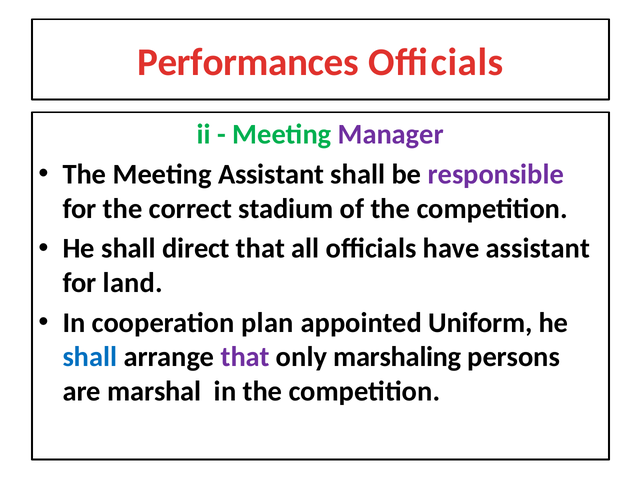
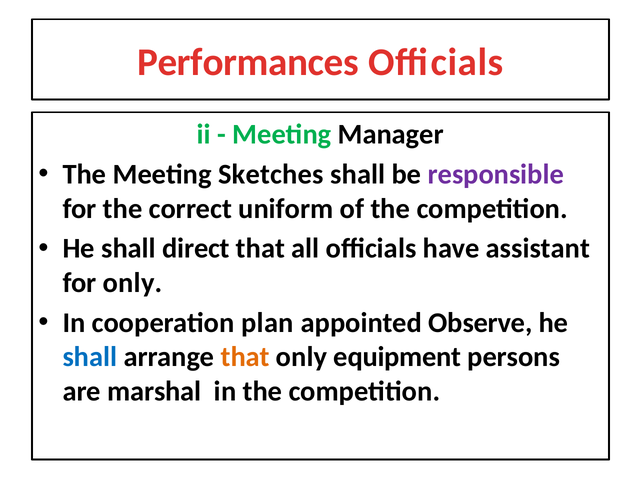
Manager colour: purple -> black (391, 134)
Meeting Assistant: Assistant -> Sketches (271, 174)
stadium: stadium -> uniform (286, 209)
for land: land -> only (133, 283)
Uniform: Uniform -> Observe (480, 323)
that colour: purple -> orange (245, 357)
marshaling: marshaling -> equipment (397, 357)
